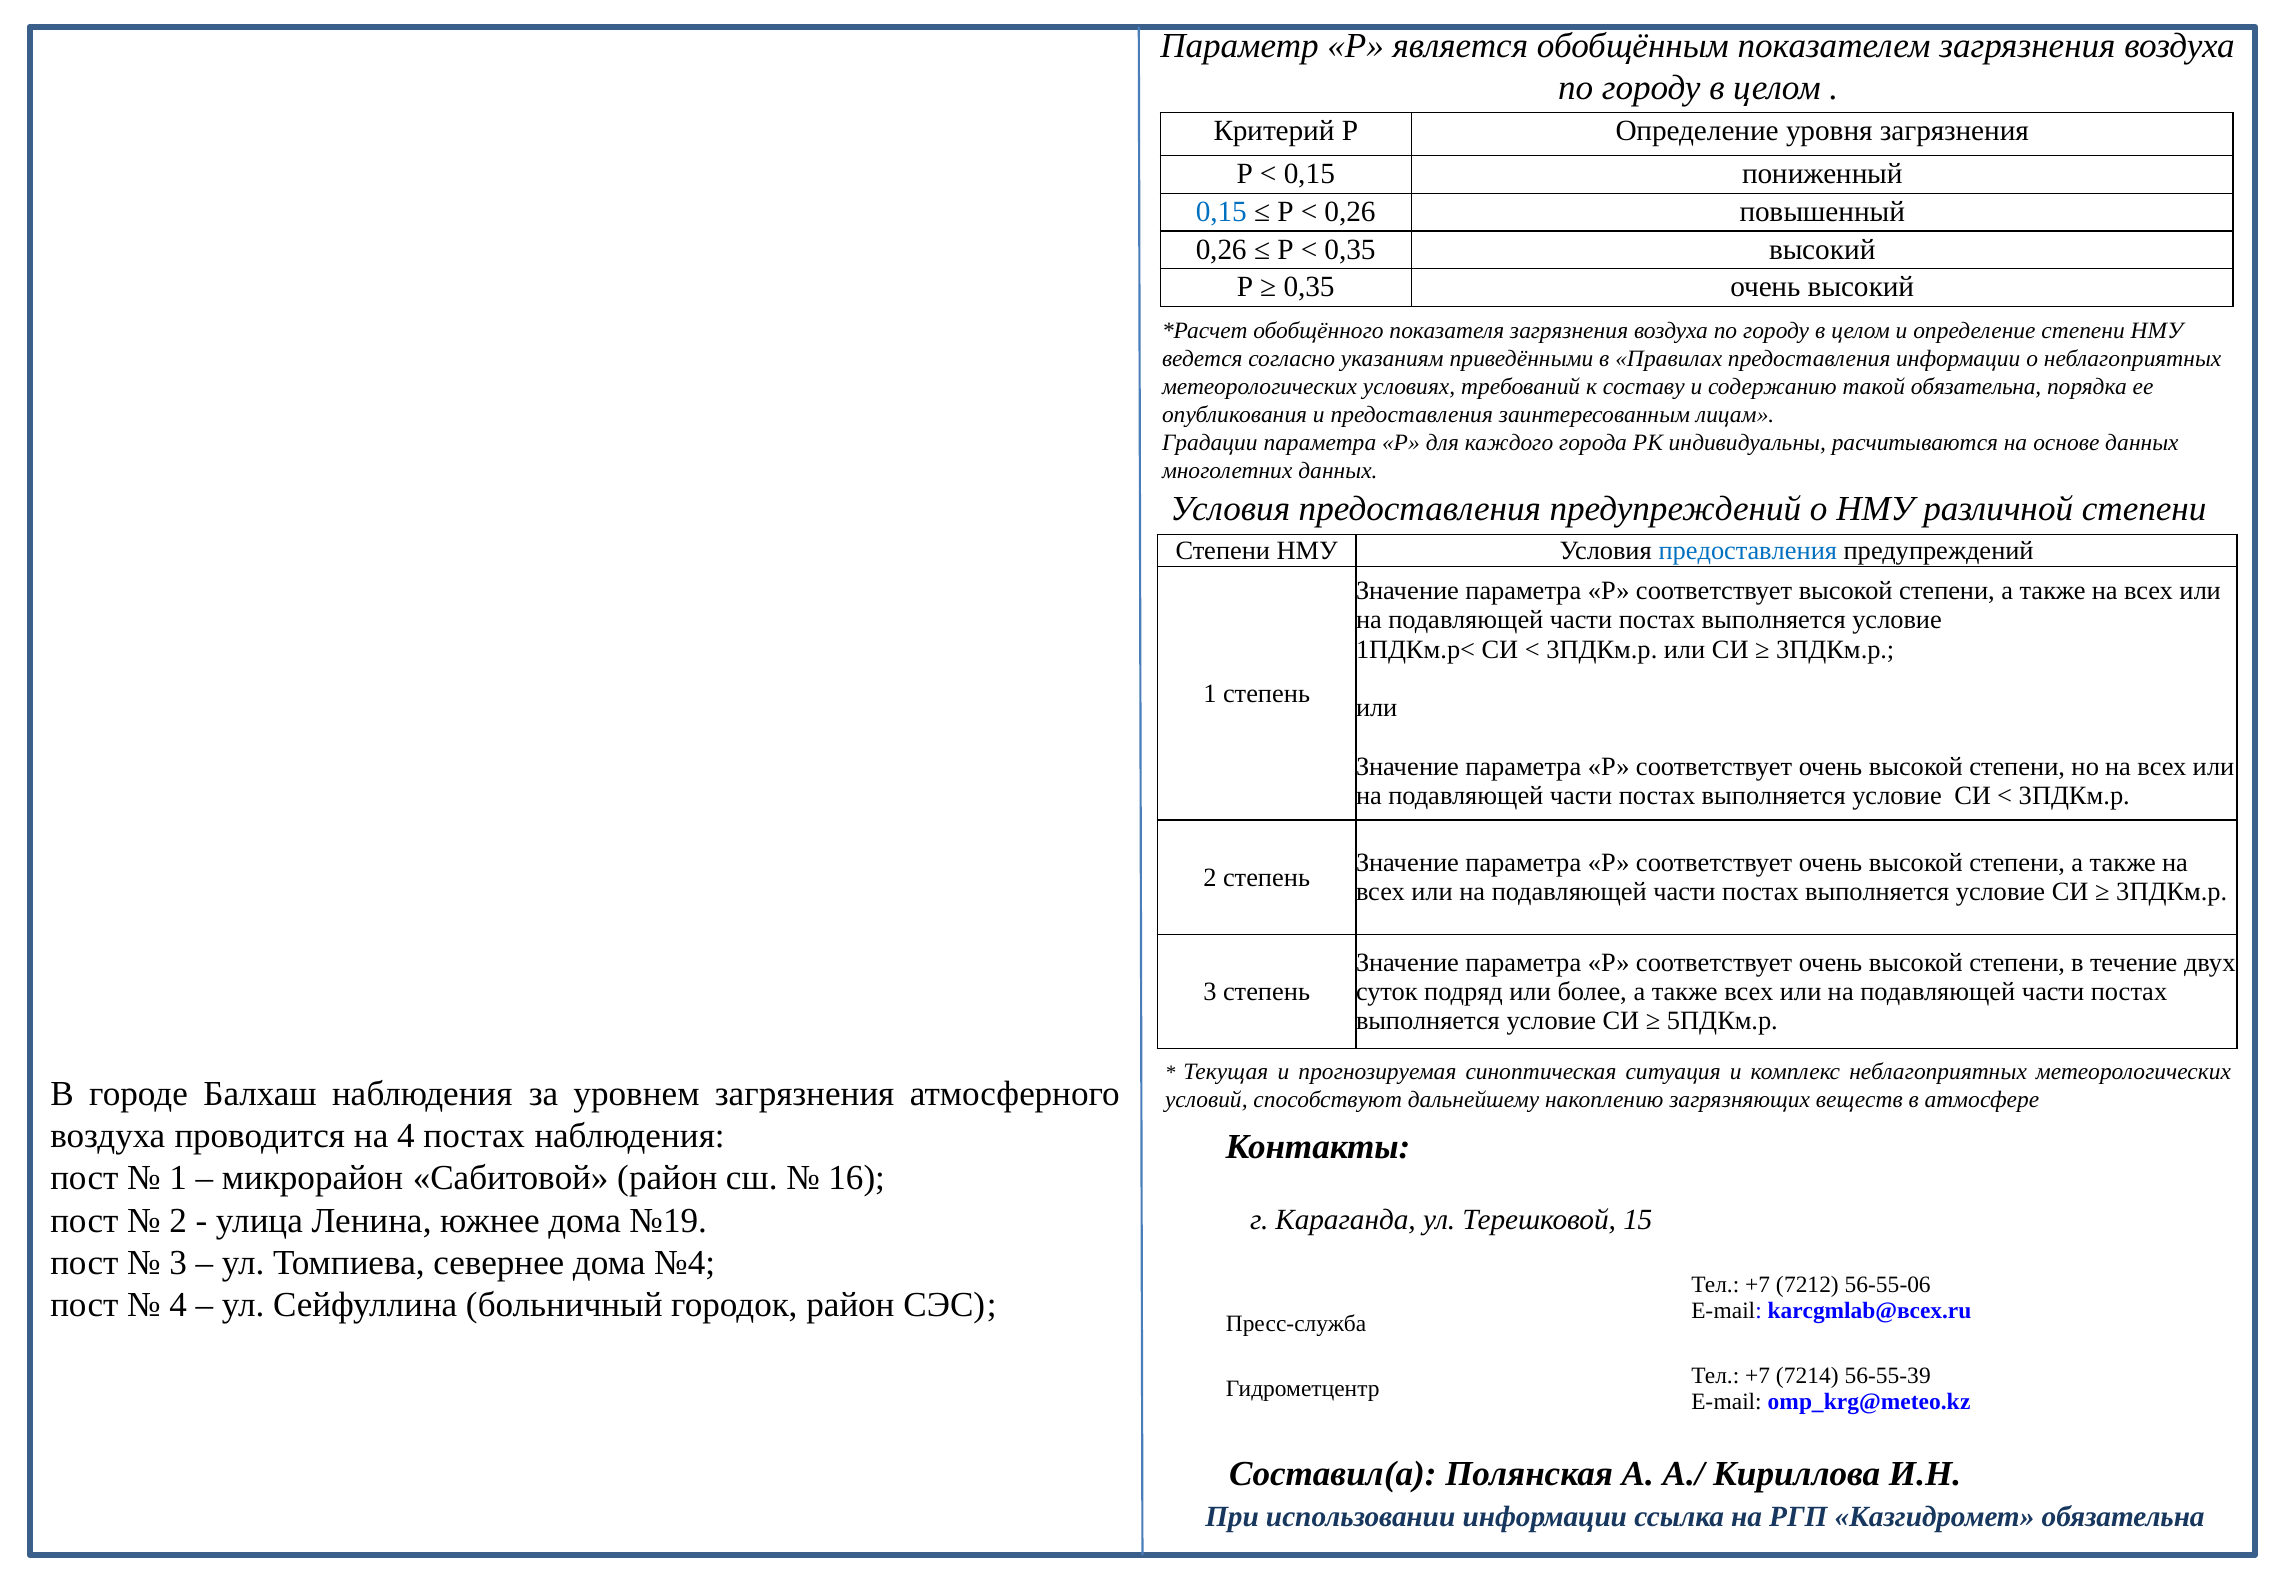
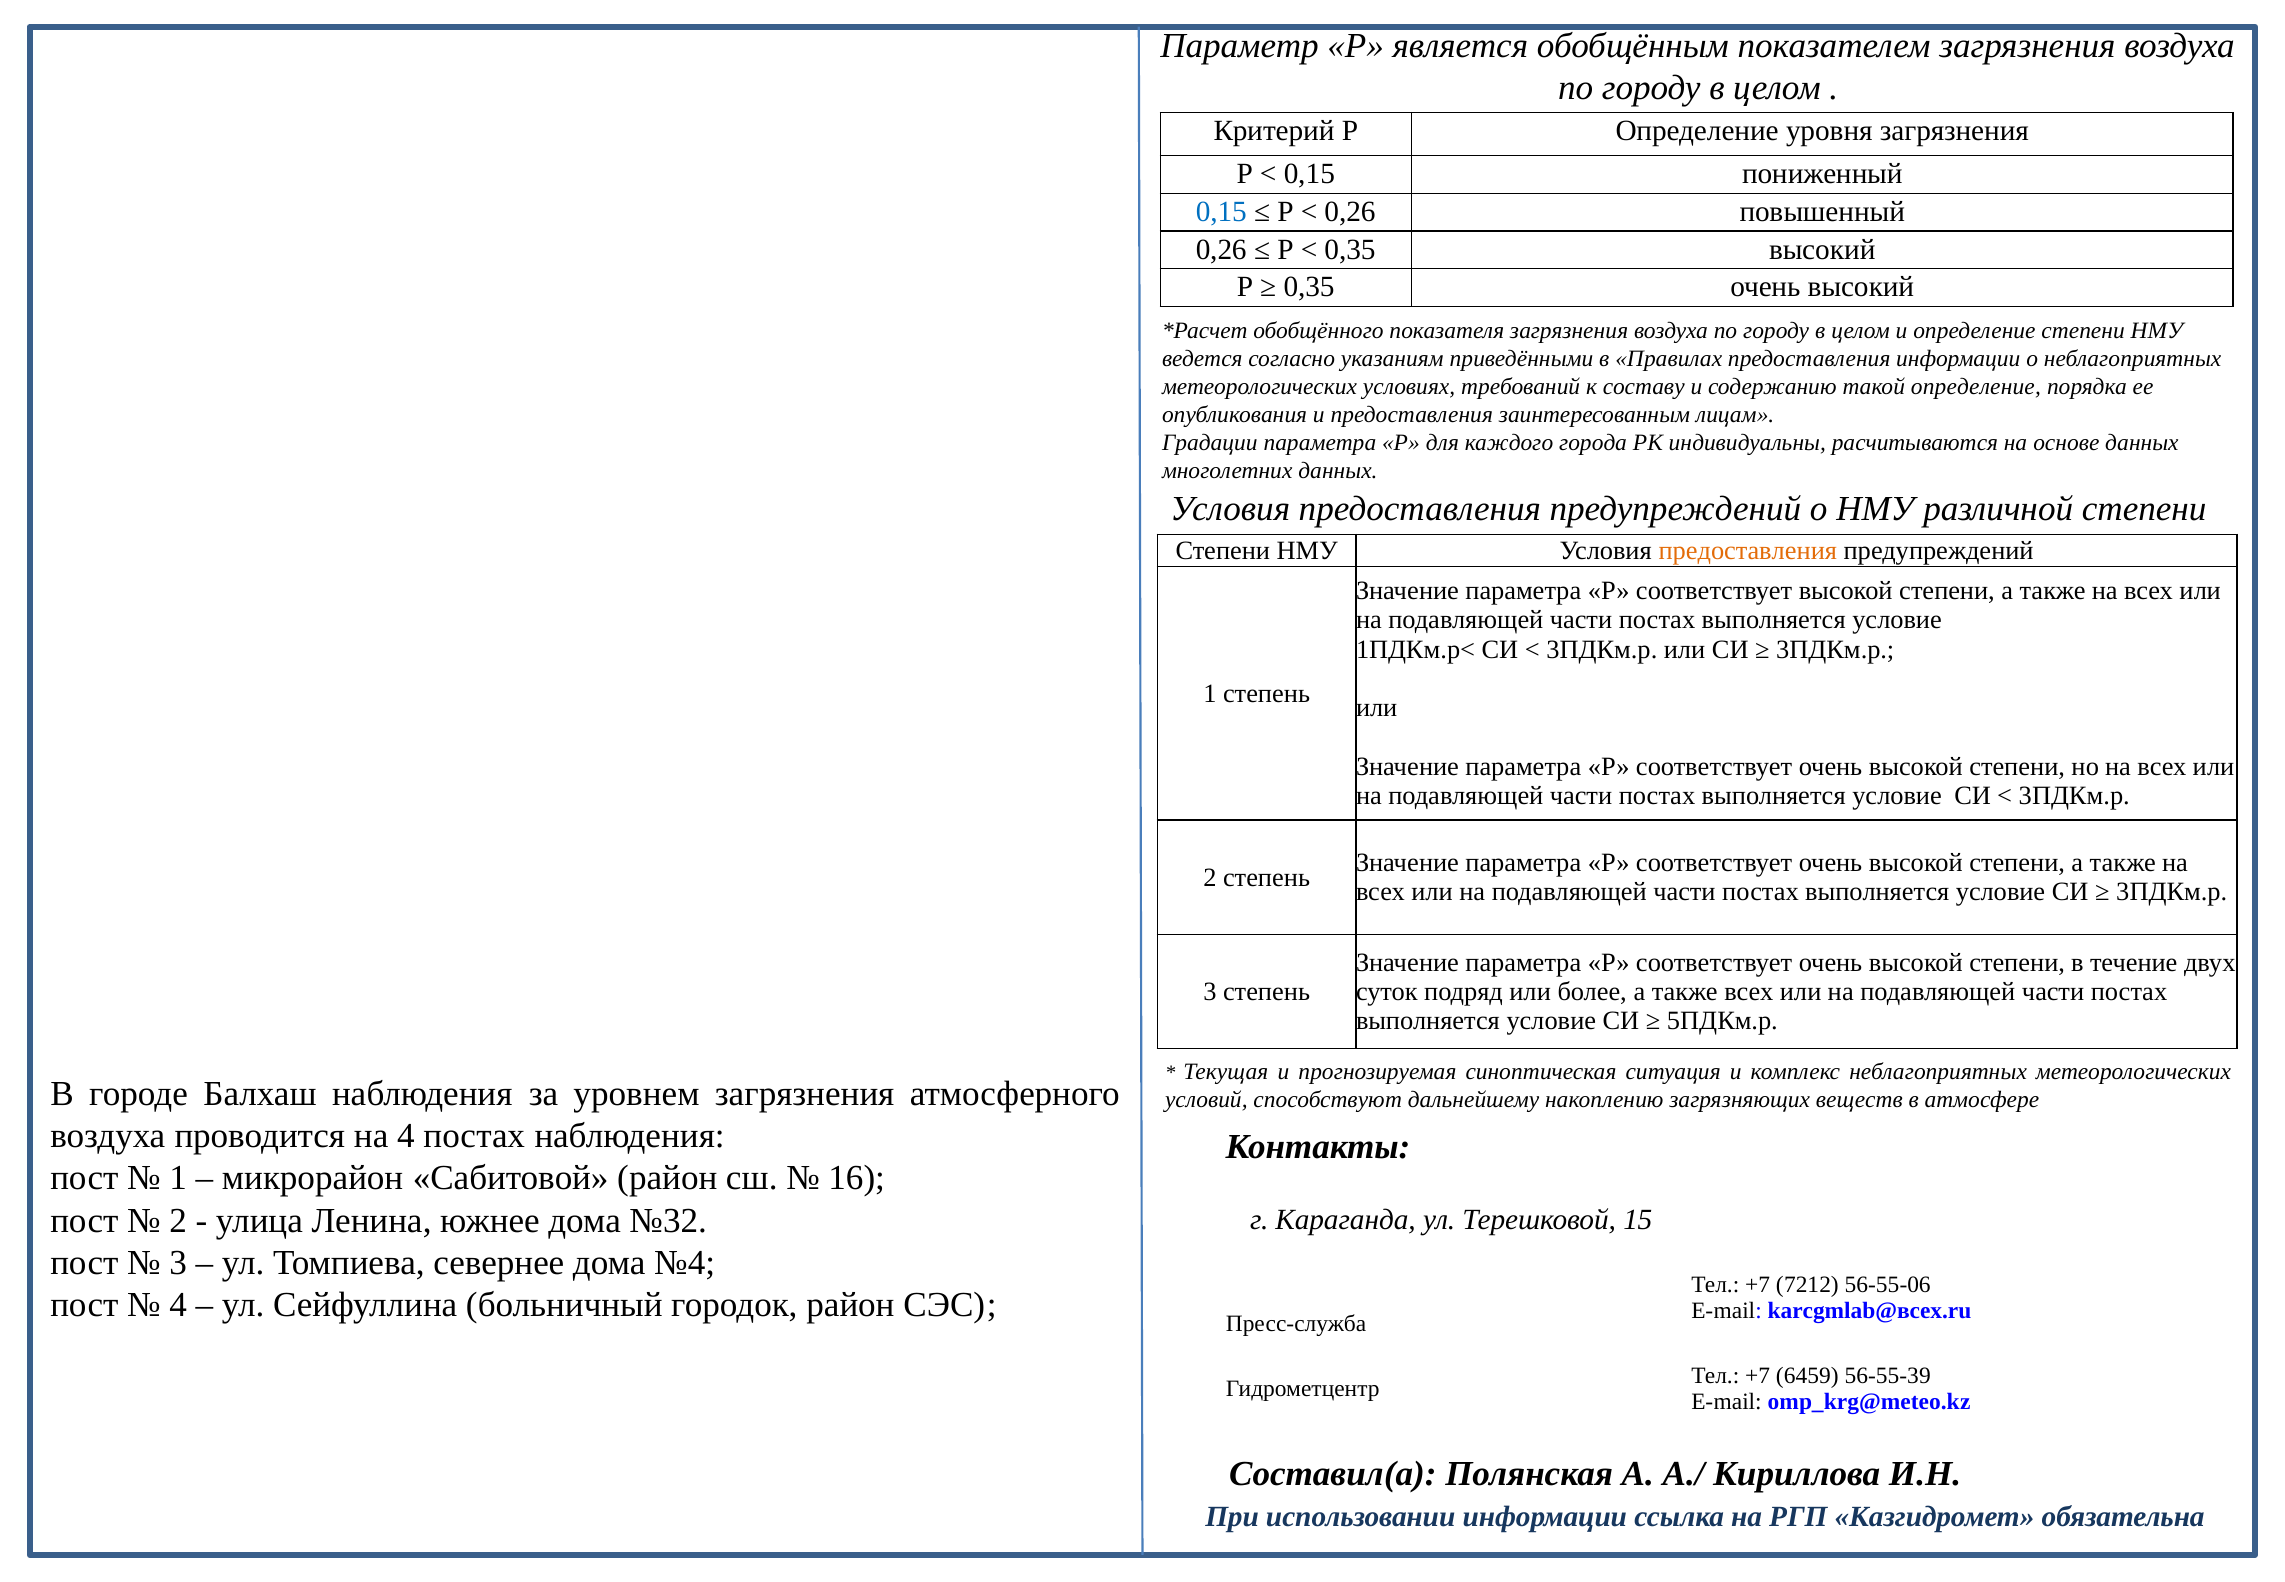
такой обязательна: обязательна -> определение (1976, 387)
предоставления colour: blue -> orange (1748, 550)
№19: №19 -> №32 (668, 1220)
7214: 7214 -> 6459 (1807, 1376)
